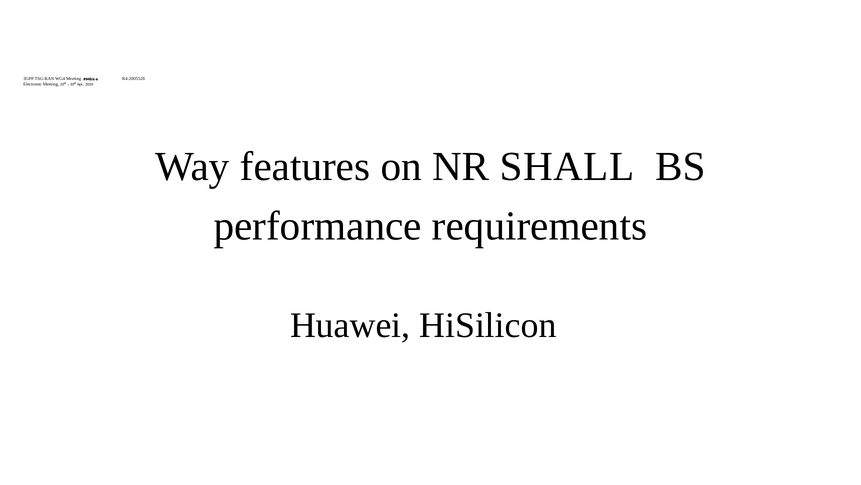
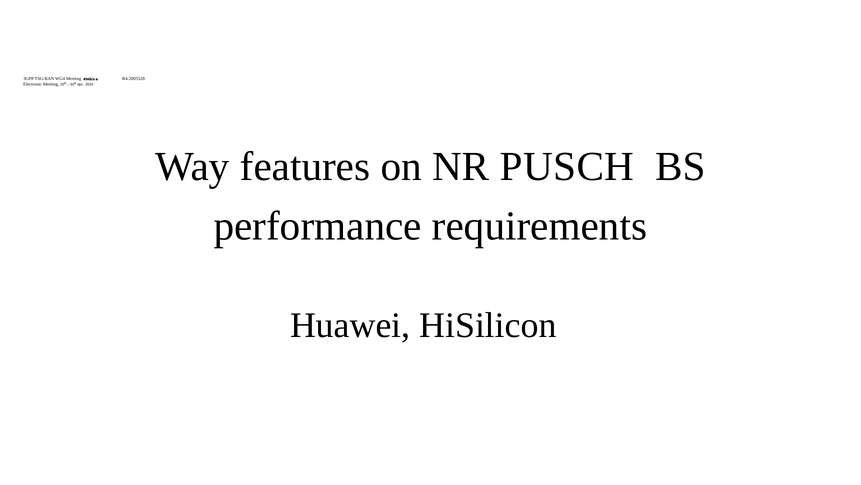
SHALL: SHALL -> PUSCH (567, 166)
